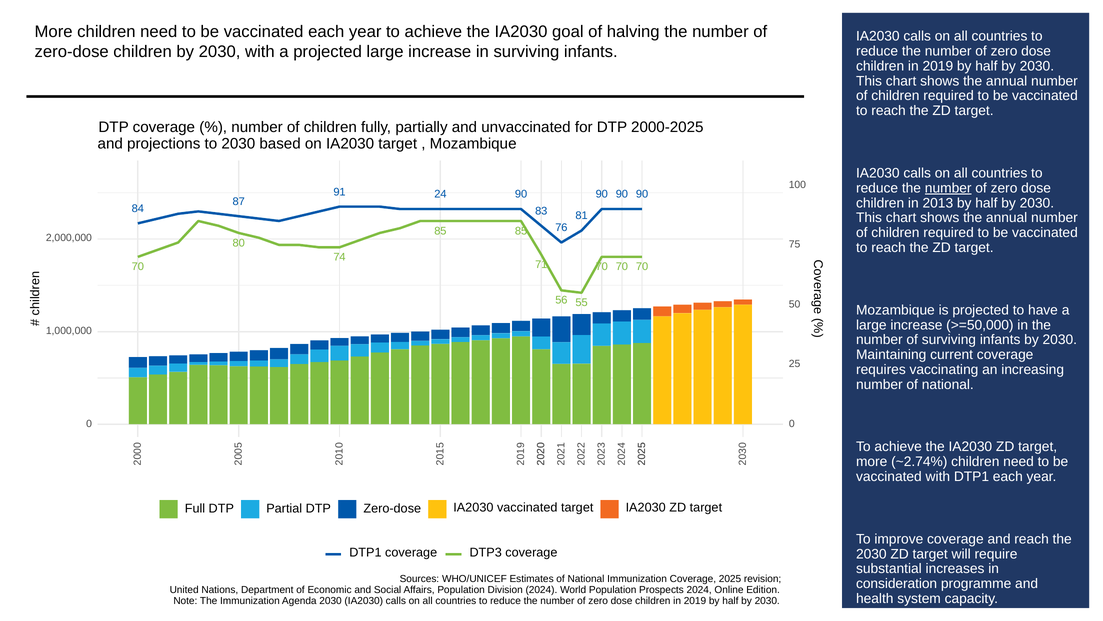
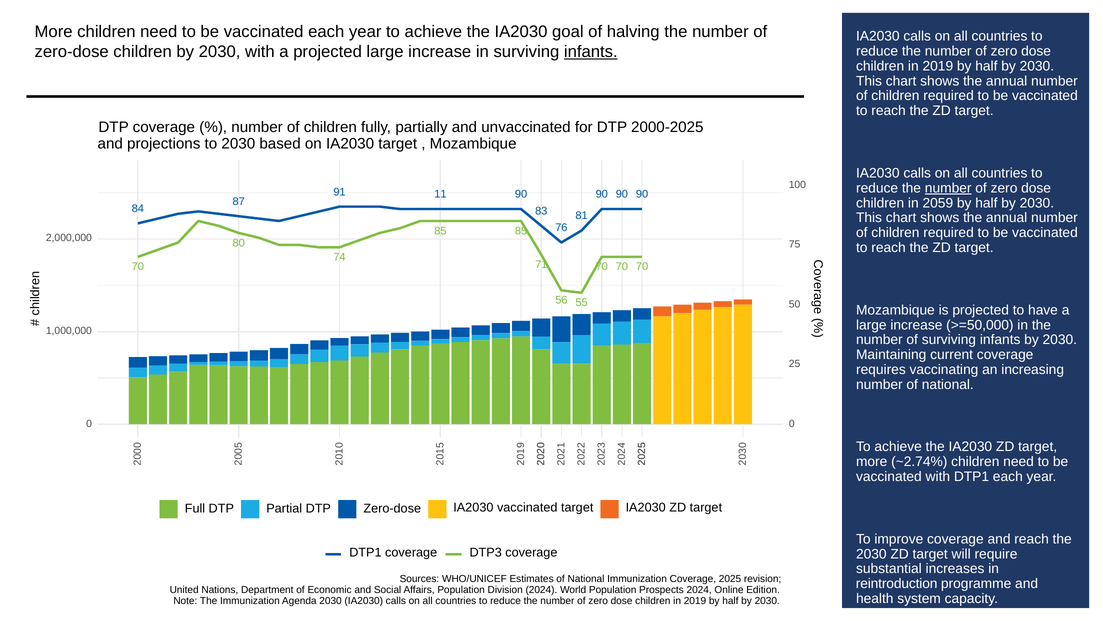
infants underline: none -> present (591, 52)
24: 24 -> 11 (440, 194)
2013: 2013 -> 2059 (938, 203)
consideration: consideration -> reintroduction (897, 583)
